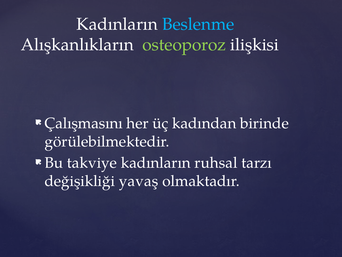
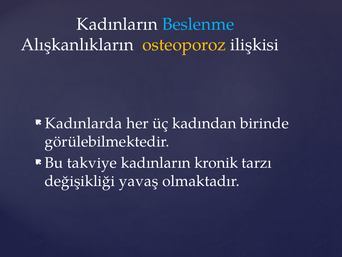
osteoporoz colour: light green -> yellow (184, 45)
Çalışmasını: Çalışmasını -> Kadınlarda (84, 123)
ruhsal: ruhsal -> kronik (216, 163)
